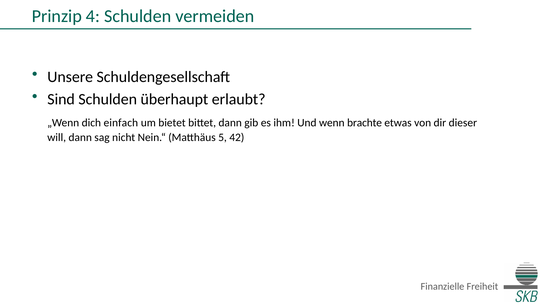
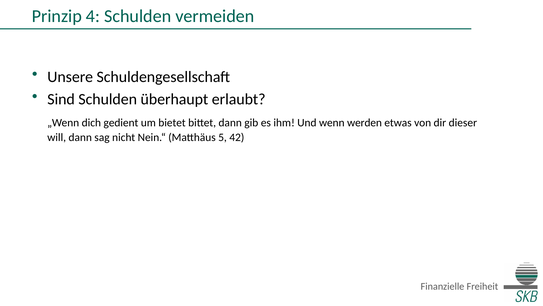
einfach: einfach -> gedient (121, 123)
brachte: brachte -> werden (364, 123)
